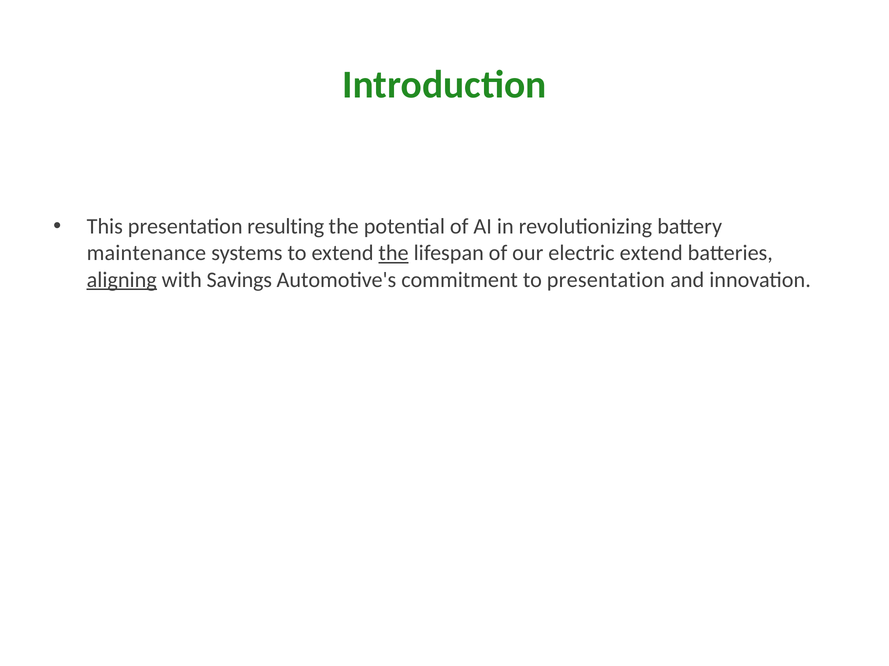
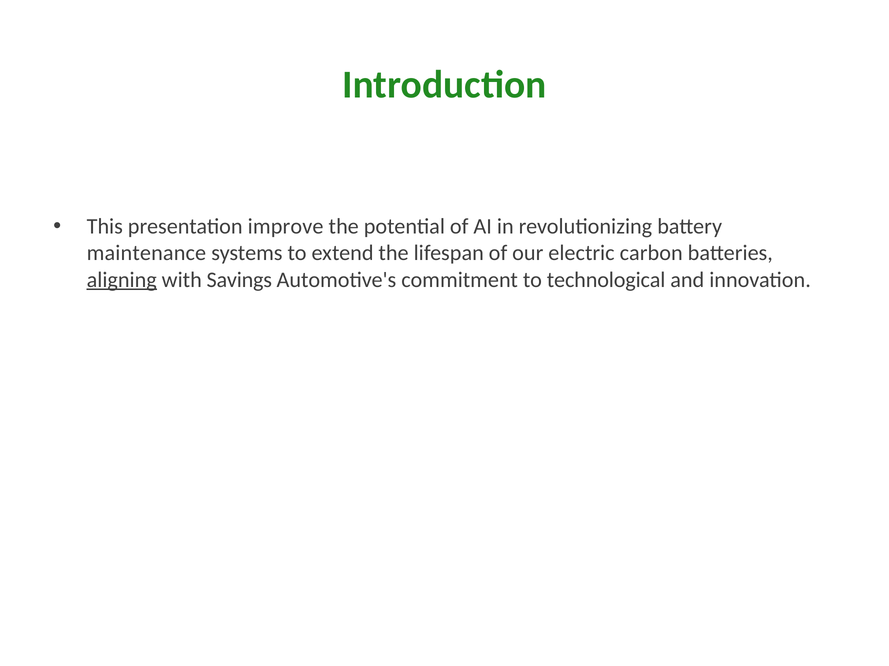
resulting: resulting -> improve (286, 227)
the underline: present -> none (394, 253)
electric extend: extend -> carbon (651, 253)
to presentation: presentation -> technological (606, 280)
